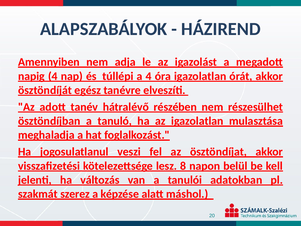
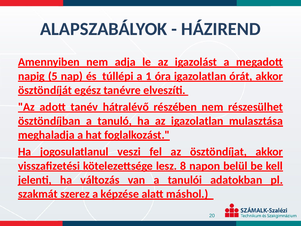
napig 4: 4 -> 5 (53, 76)
a 4: 4 -> 1 (149, 76)
